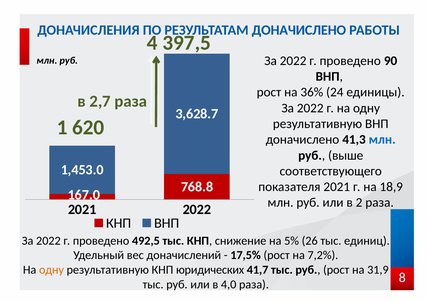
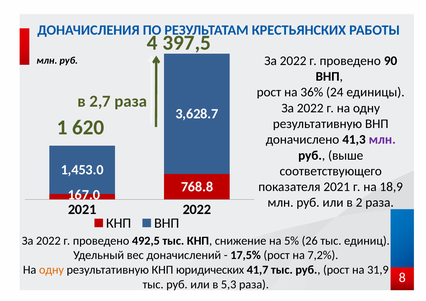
РЕЗУЛЬТАТАМ ДОНАЧИСЛЕНО: ДОНАЧИСЛЕНО -> КРЕСТЬЯНСКИХ (299, 30)
млн colour: blue -> purple (382, 140)
4,0: 4,0 -> 5,3 (229, 285)
